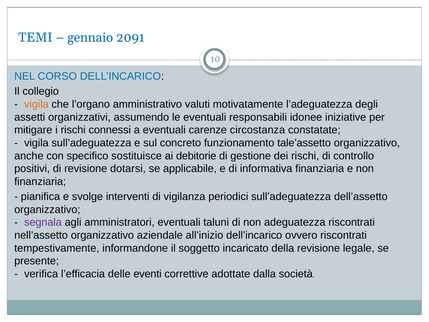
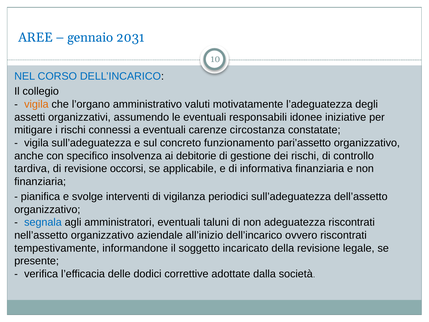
TEMI: TEMI -> AREE (36, 37)
2091: 2091 -> 2031 (130, 37)
tale’assetto: tale’assetto -> pari’assetto (304, 143)
sostituisce: sostituisce -> insolvenza (137, 156)
positivi: positivi -> tardiva (32, 169)
dotarsi: dotarsi -> occorsi (128, 169)
segnala colour: purple -> blue (43, 222)
eventi: eventi -> dodici (148, 274)
